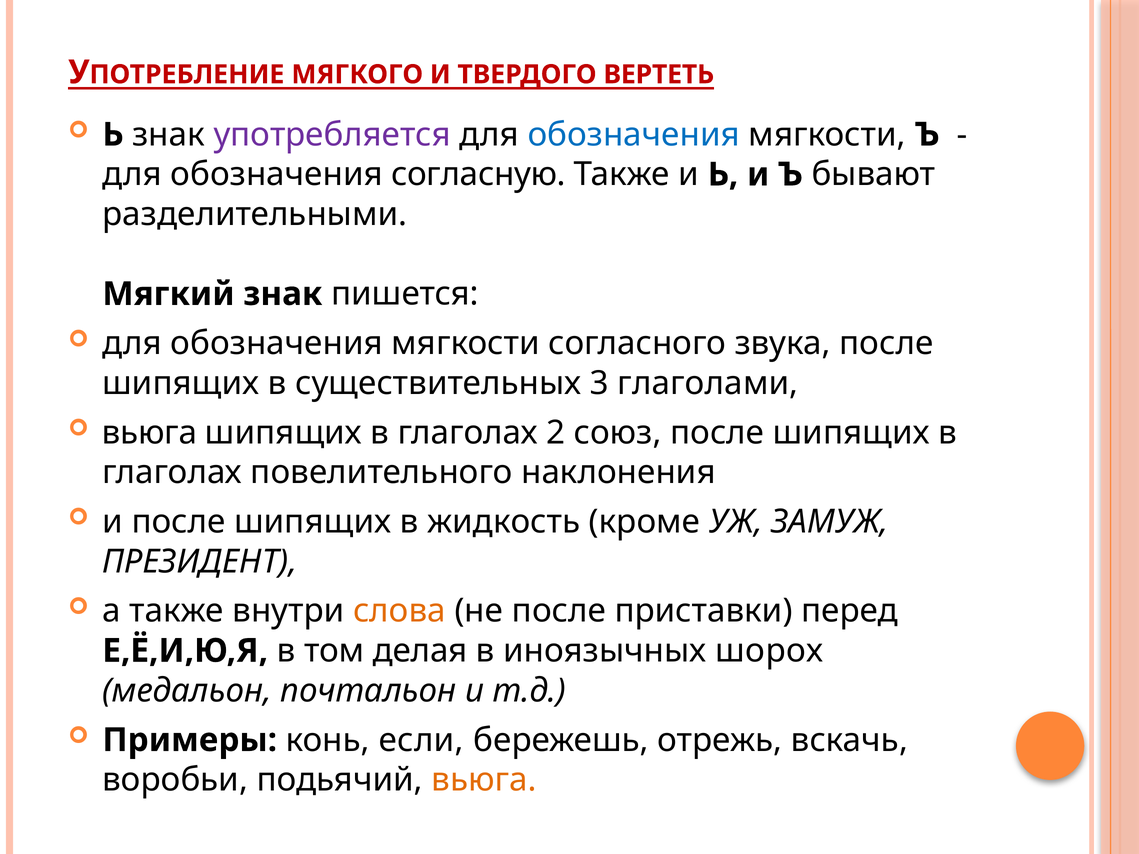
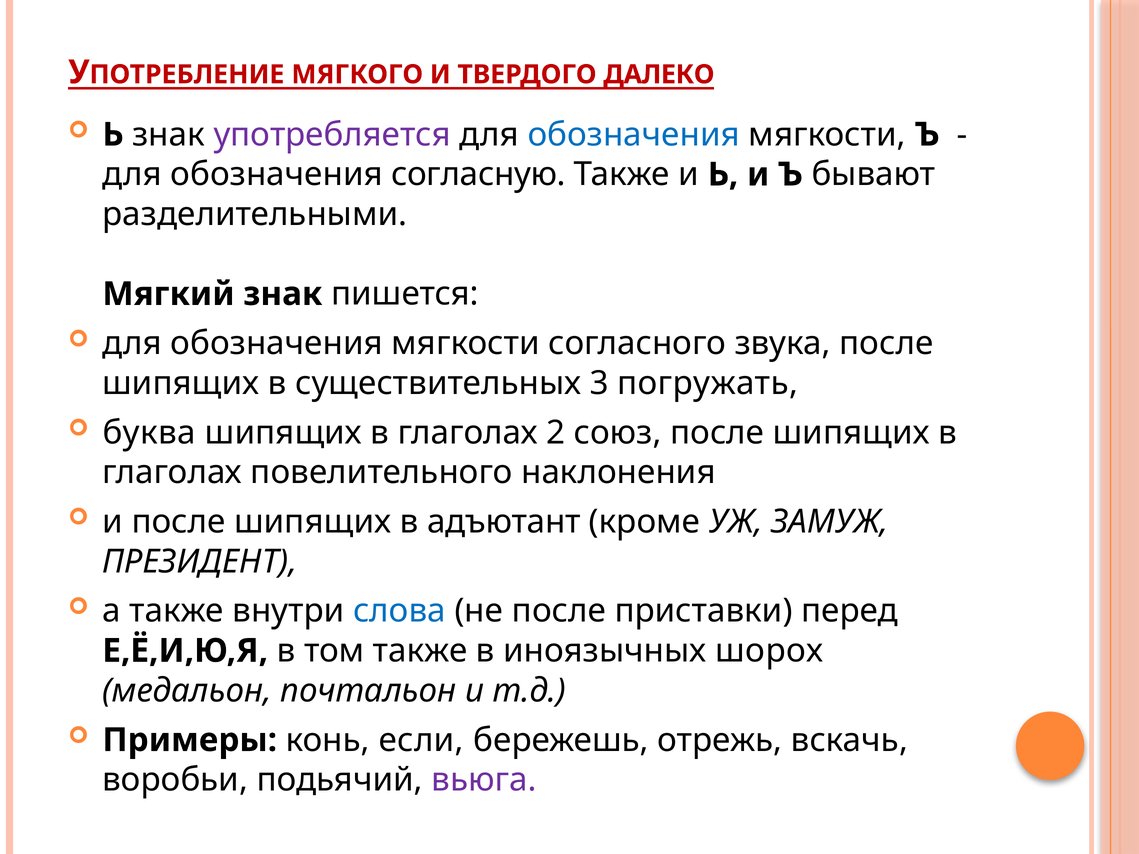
ВЕРТЕТЬ: ВЕРТЕТЬ -> ДАЛЕКО (659, 75)
глаголами: глаголами -> погружать (708, 383)
вьюга: вьюга -> буква (149, 433)
жидкость: жидкость -> адъютант (504, 522)
слова colour: orange -> blue (400, 611)
том делая: делая -> также (420, 651)
вьюга colour: orange -> purple (484, 780)
